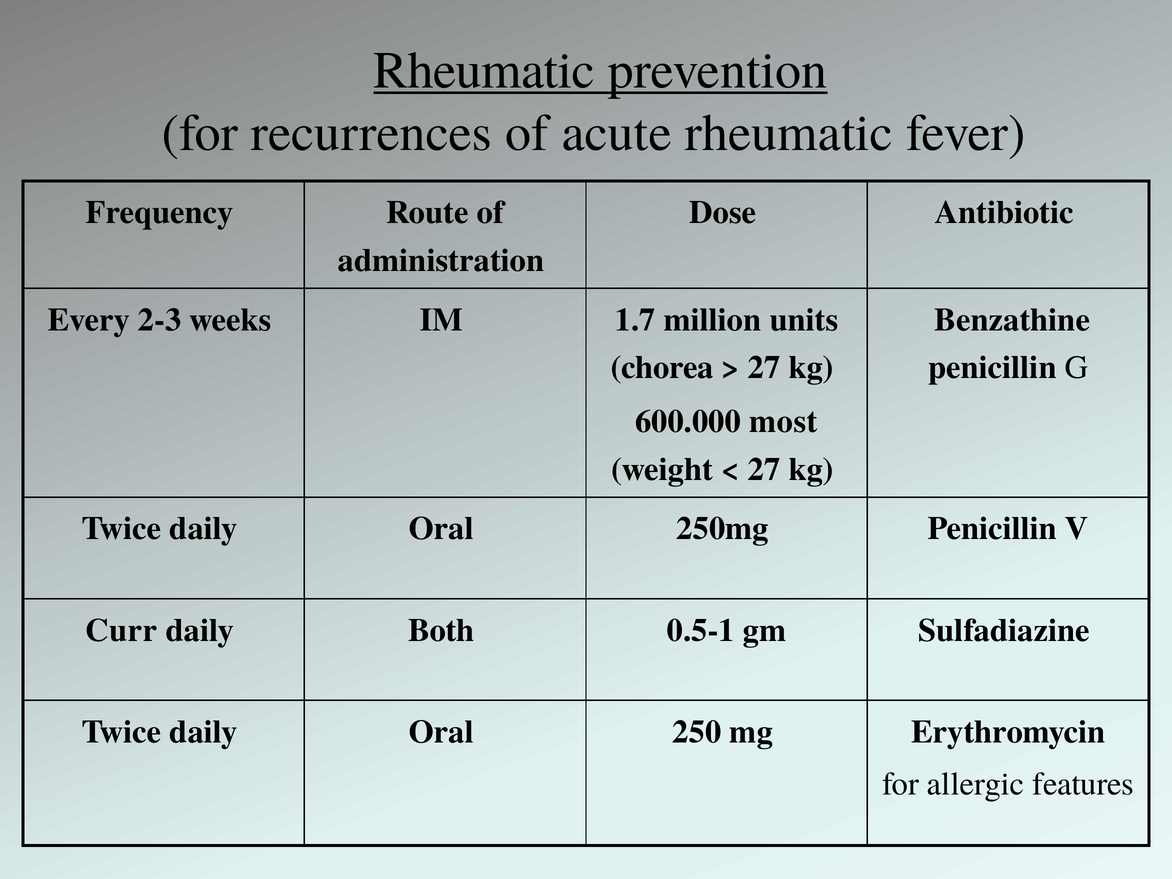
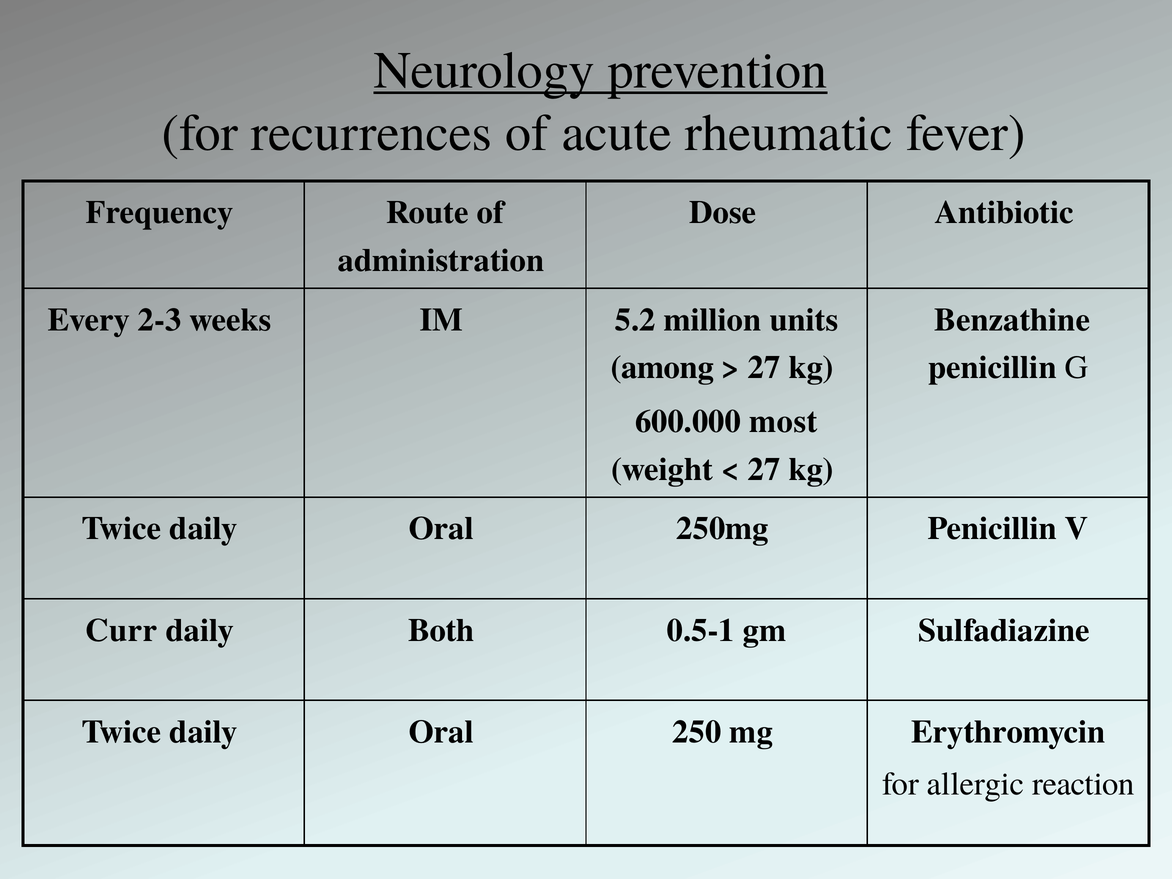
Rheumatic: Rheumatic -> Neurology (484, 70)
1.7: 1.7 -> 5.2 (635, 320)
chorea: chorea -> among (662, 367)
features: features -> reaction (1083, 784)
